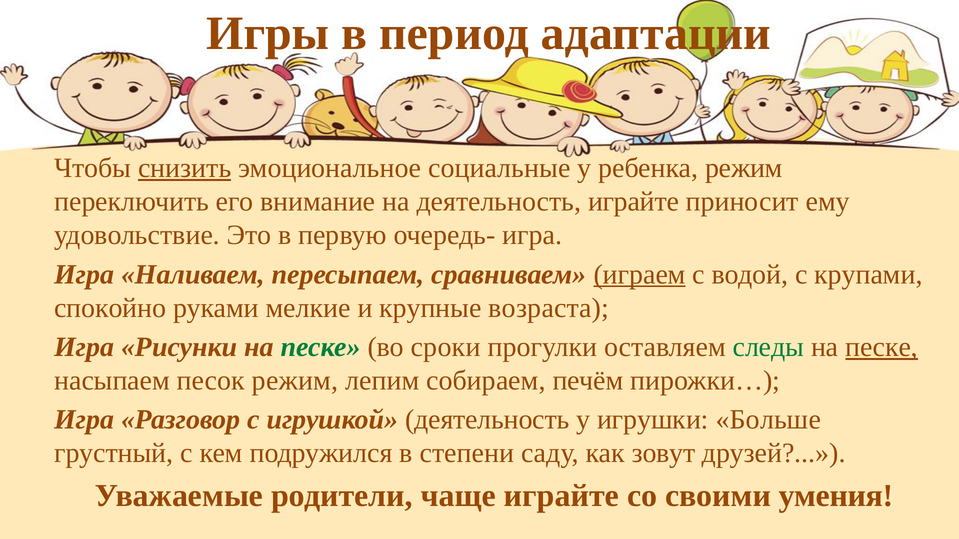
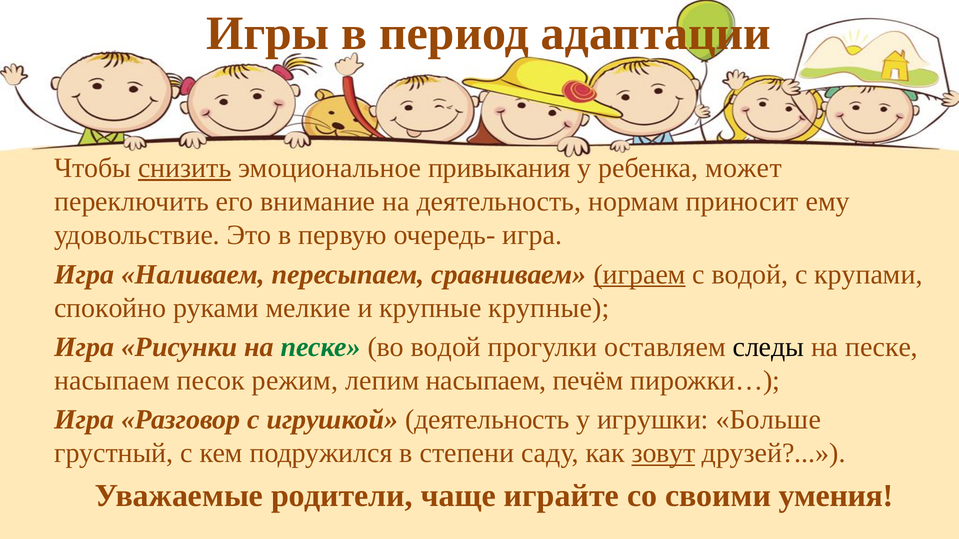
социальные: социальные -> привыкания (499, 168)
ребенка режим: режим -> может (744, 168)
деятельность играйте: играйте -> нормам (633, 202)
крупные возраста: возраста -> крупные (549, 308)
во сроки: сроки -> водой (446, 347)
следы colour: green -> black (768, 347)
песке underline: present -> none (882, 347)
лепим собираем: собираем -> насыпаем (486, 381)
зовут underline: none -> present (663, 454)
